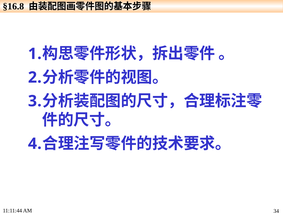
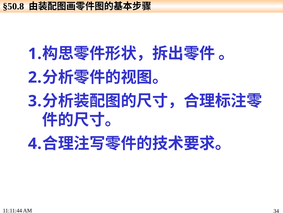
§16.8: §16.8 -> §50.8 (13, 6)
